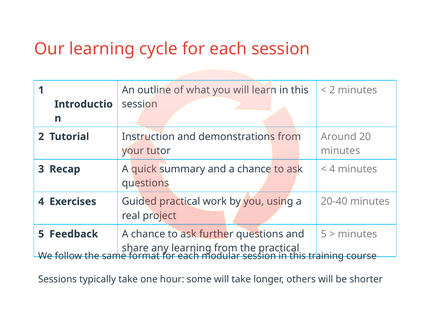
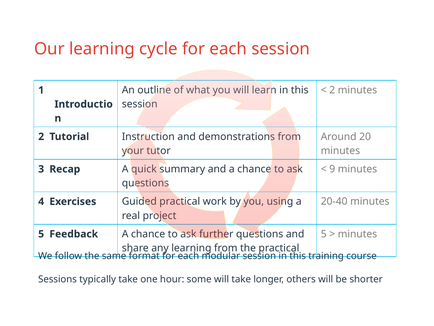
4: 4 -> 9 (332, 169)
